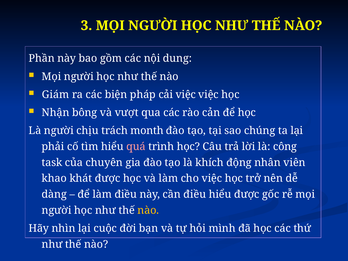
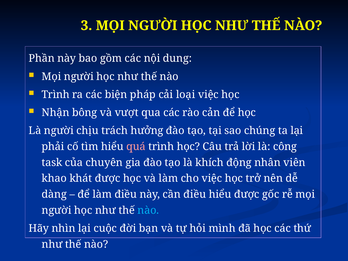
Giám: Giám -> Trình (56, 95)
cải việc: việc -> loại (186, 95)
month: month -> hưởng (147, 131)
nào colour: yellow -> light blue (148, 210)
